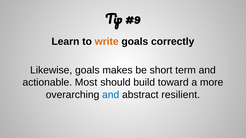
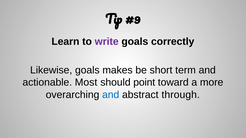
write colour: orange -> purple (107, 42)
build: build -> point (144, 83)
resilient: resilient -> through (181, 95)
